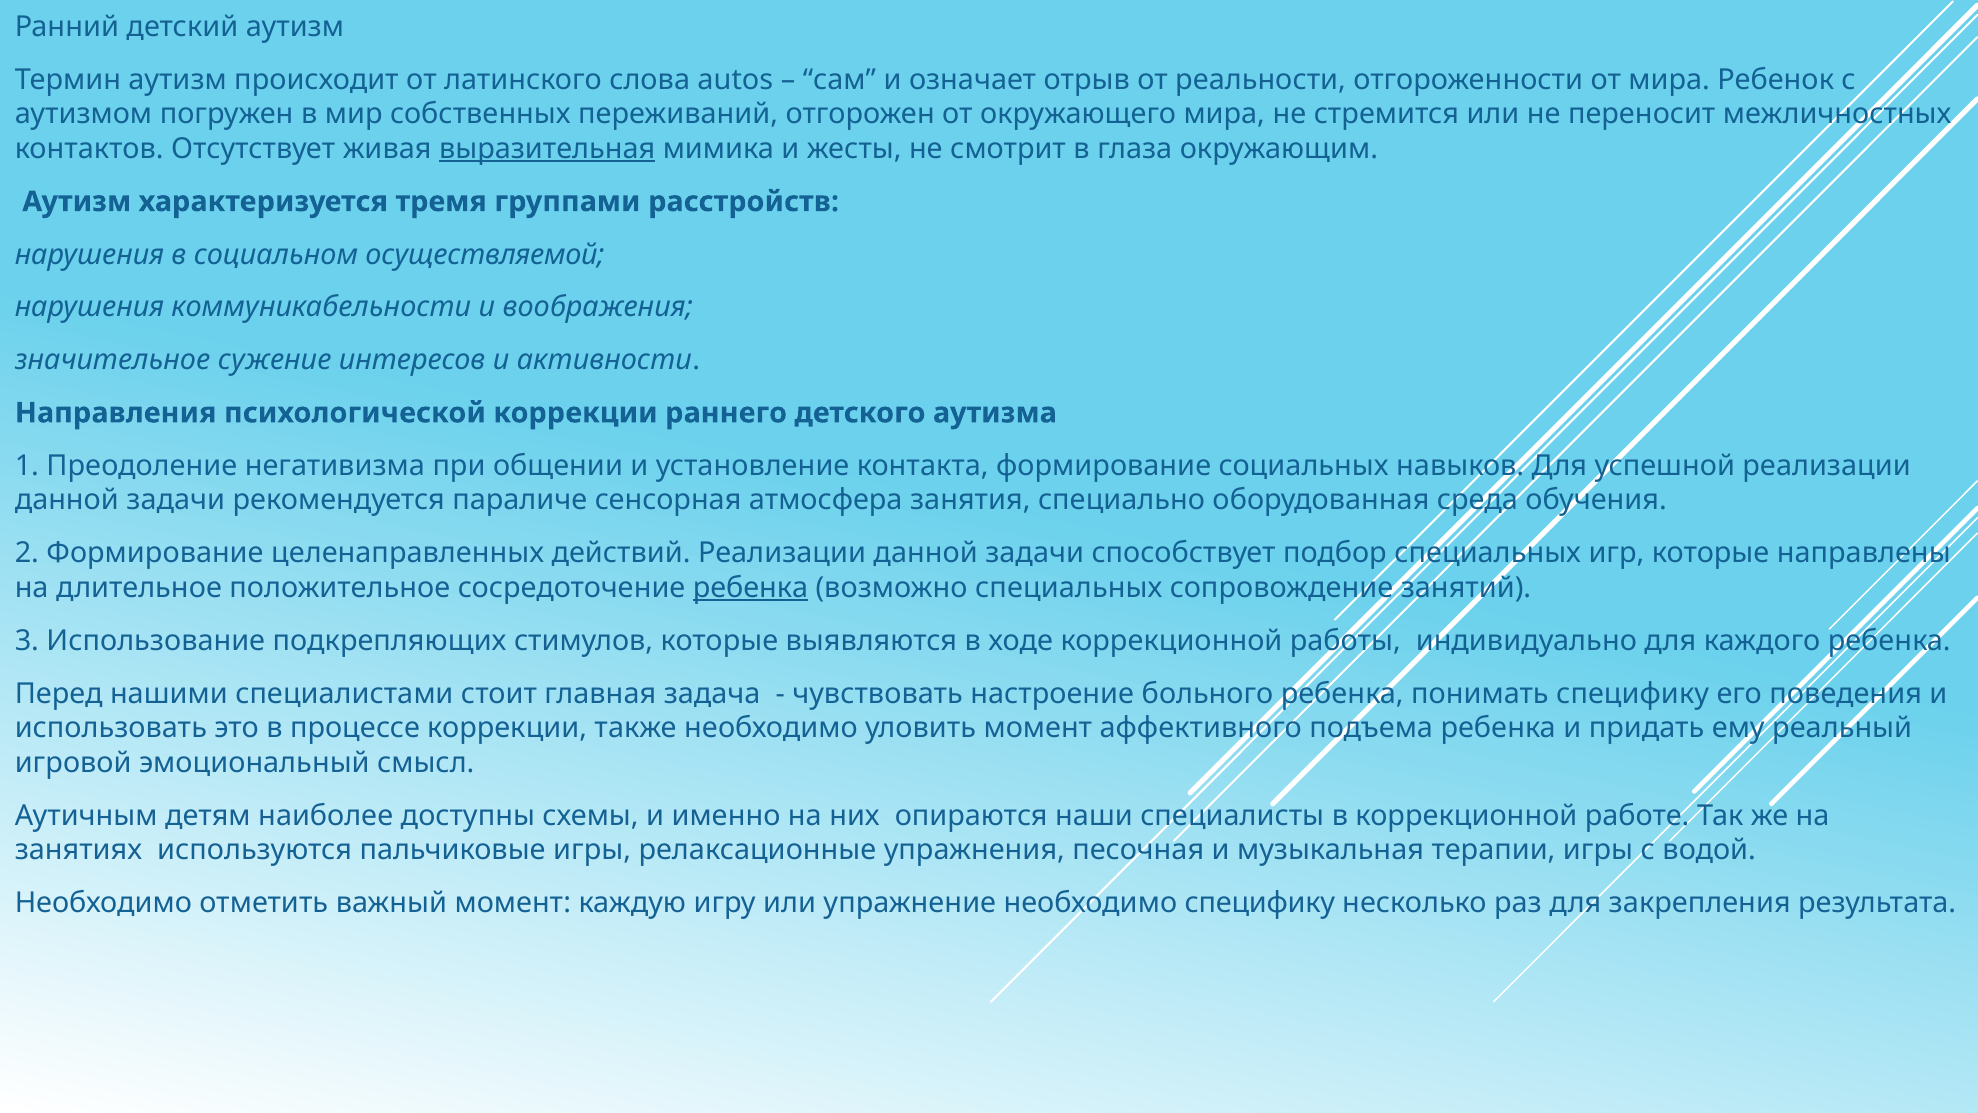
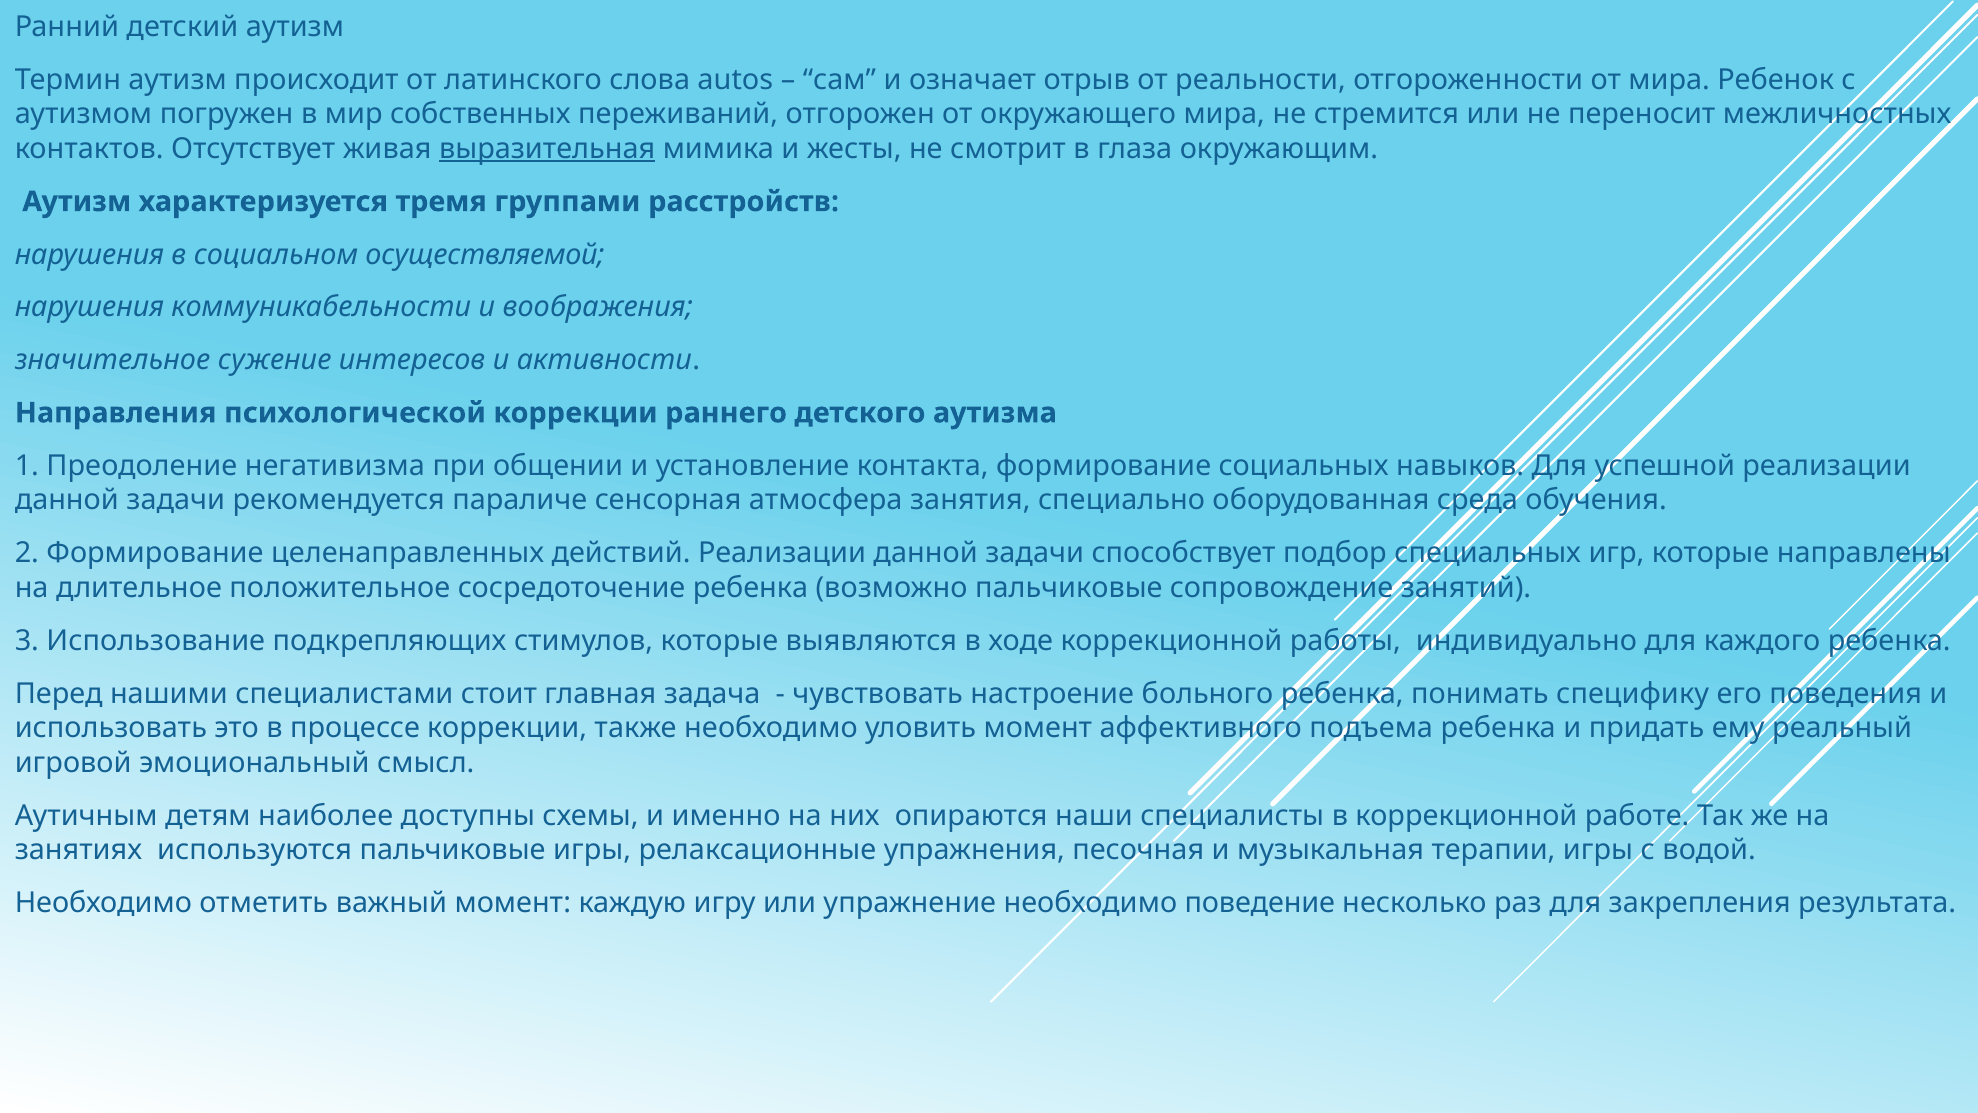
ребенка underline: present -> none (751, 588)
возможно специальных: специальных -> пальчиковые (1069, 588)
необходимо специфику: специфику -> поведение (1260, 903)
